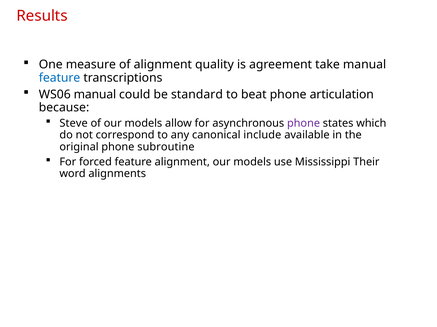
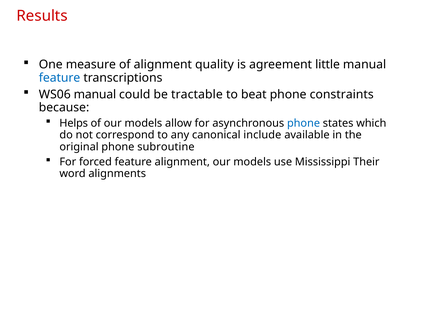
take: take -> little (328, 65)
standard: standard -> tractable (197, 95)
articulation: articulation -> constraints (342, 95)
Steve: Steve -> Helps (74, 123)
phone colour: purple -> blue (304, 123)
